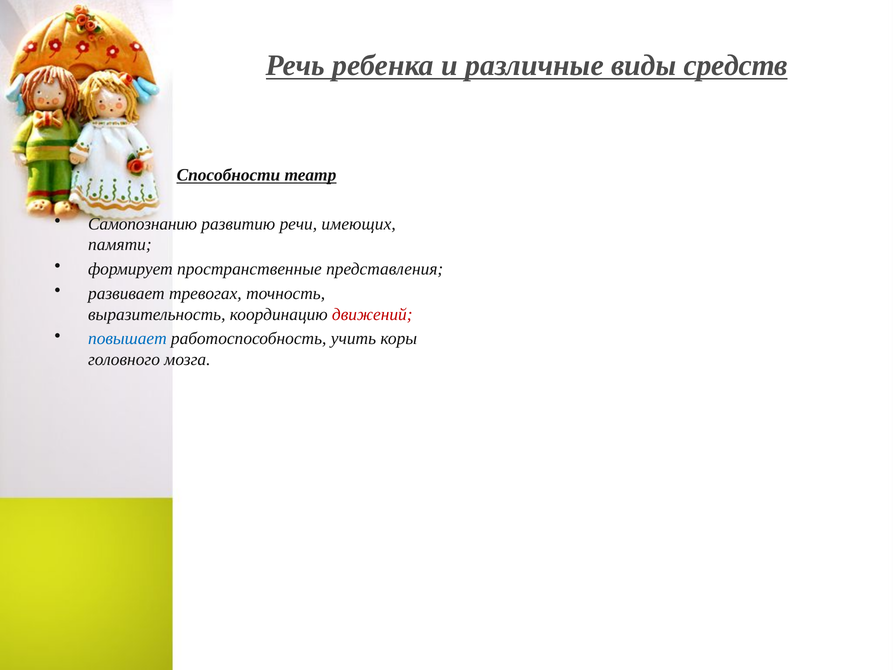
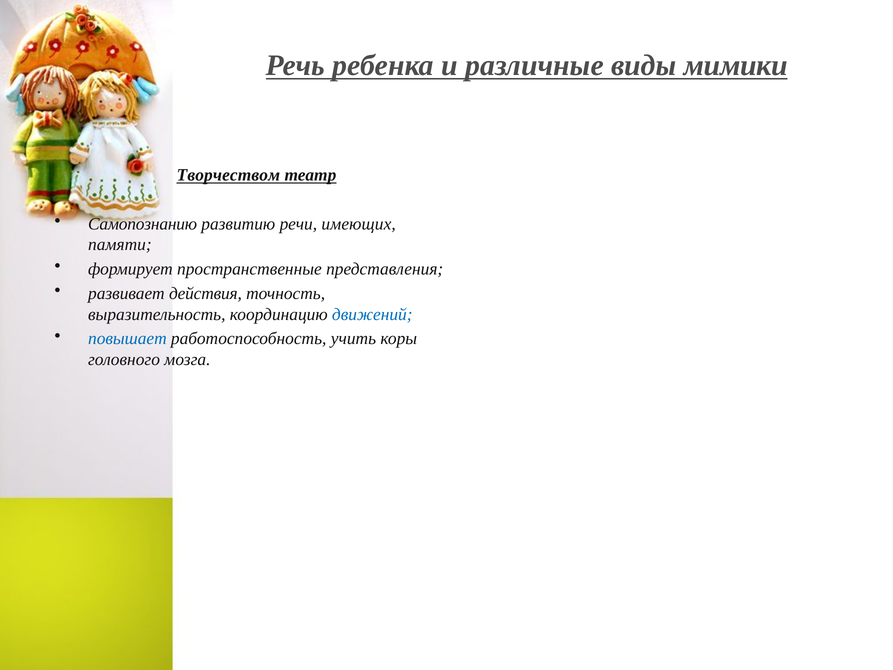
средств: средств -> мимики (736, 65)
Способности: Способности -> Творчеством (228, 175)
тревогах: тревогах -> действия (205, 293)
движений colour: red -> blue (372, 314)
